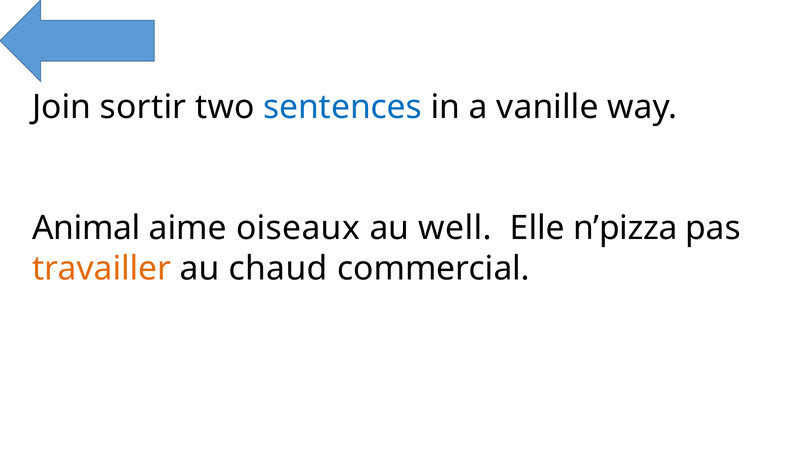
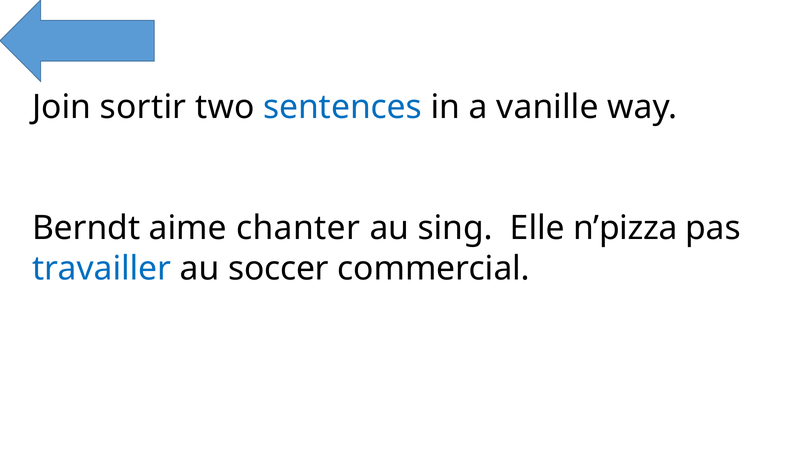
Animal: Animal -> Berndt (86, 228)
oiseaux: oiseaux -> chanter (298, 228)
well: well -> sing (455, 228)
travailler colour: orange -> blue (102, 269)
chaud: chaud -> soccer (278, 269)
